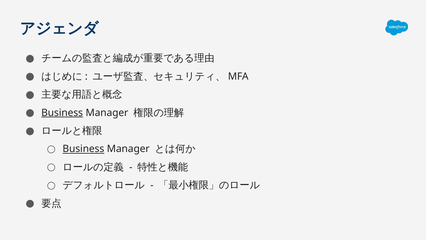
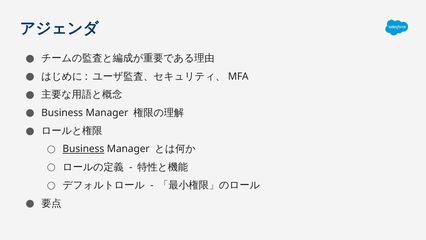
Business underline: present -> none (62, 113)
